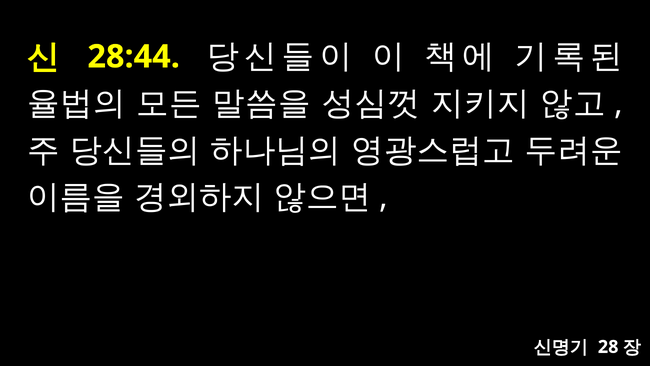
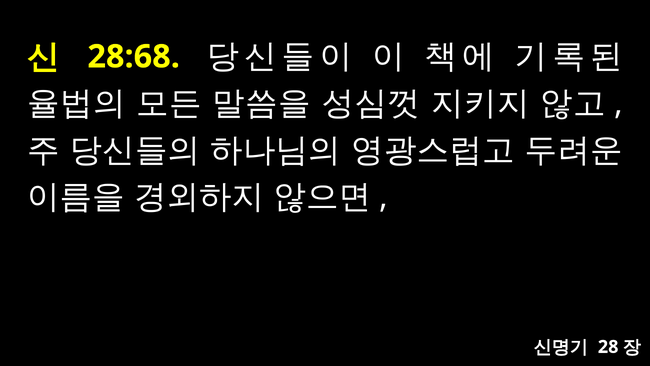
28:44: 28:44 -> 28:68 (134, 57)
